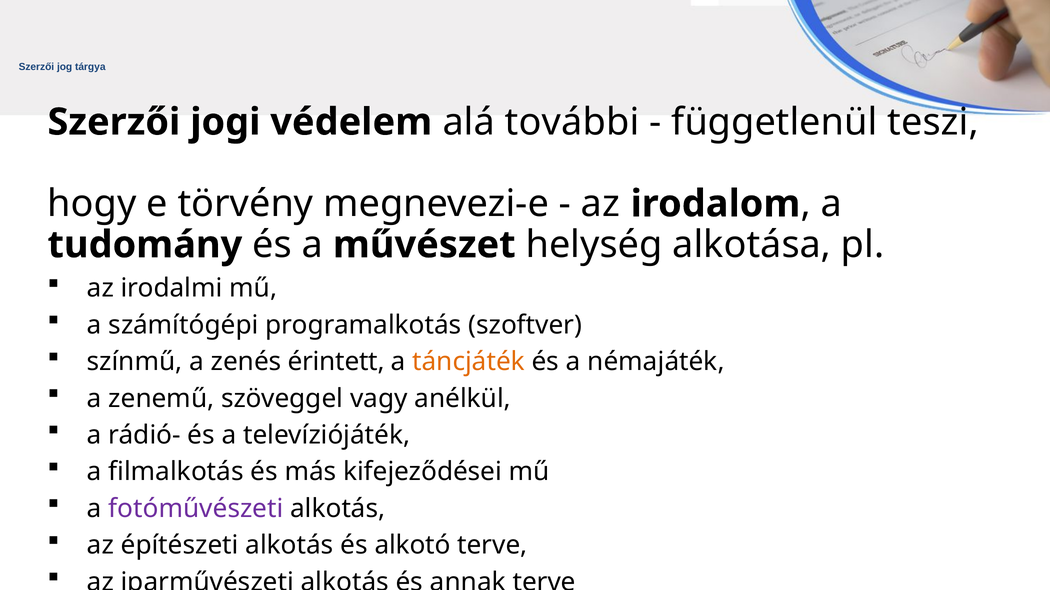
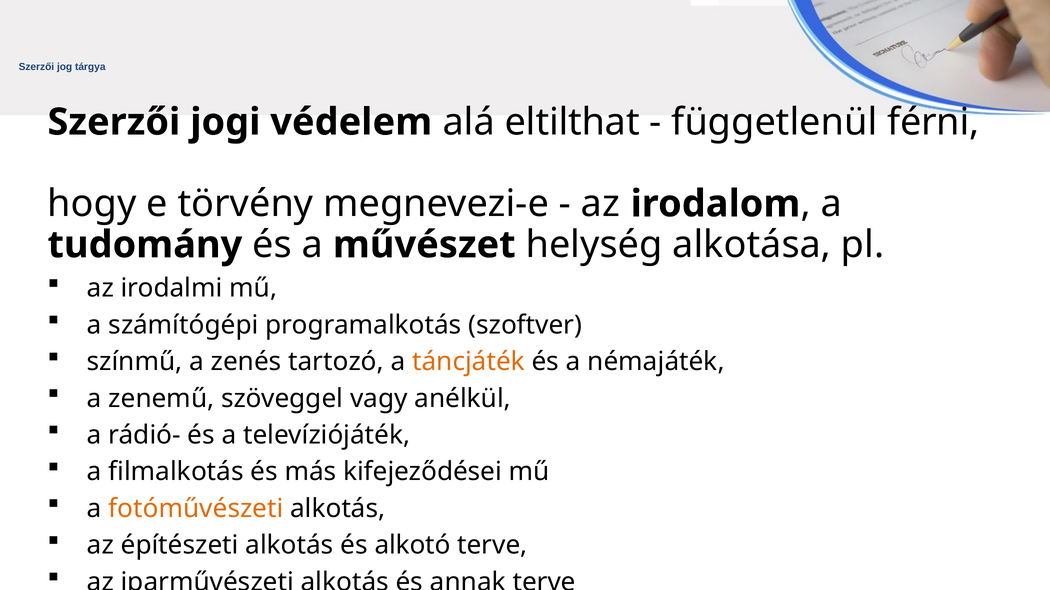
további: további -> eltilthat (572, 122)
teszi: teszi -> férni (933, 122)
érintett: érintett -> tartozó (336, 362)
fotóművészeti colour: purple -> orange (196, 509)
